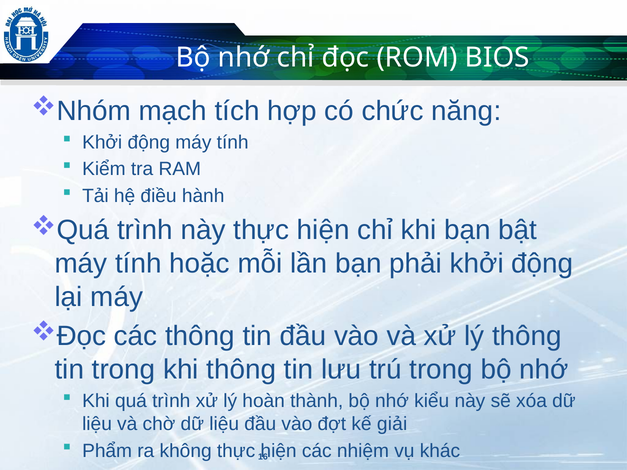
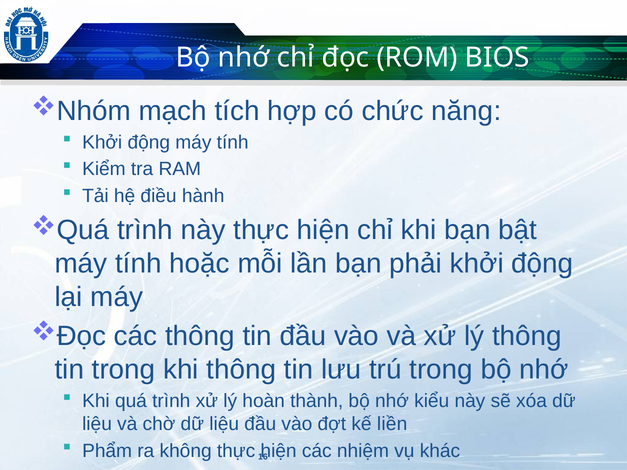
giải: giải -> liền (392, 424)
